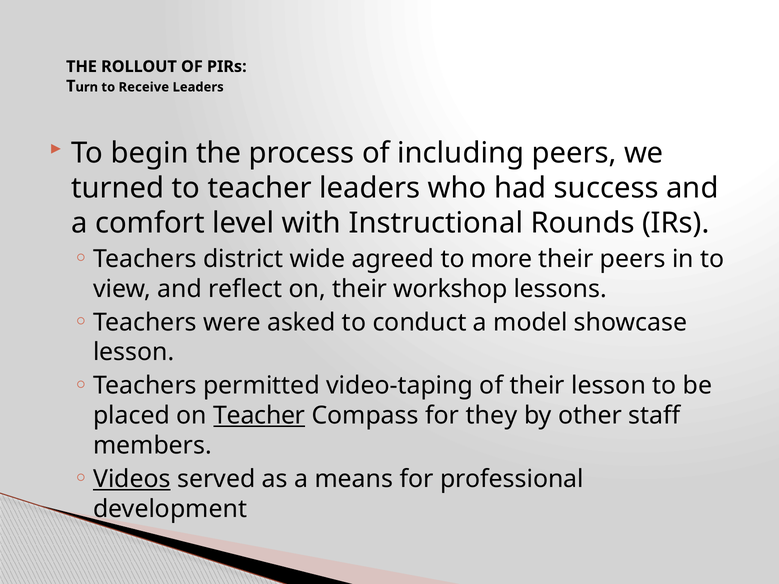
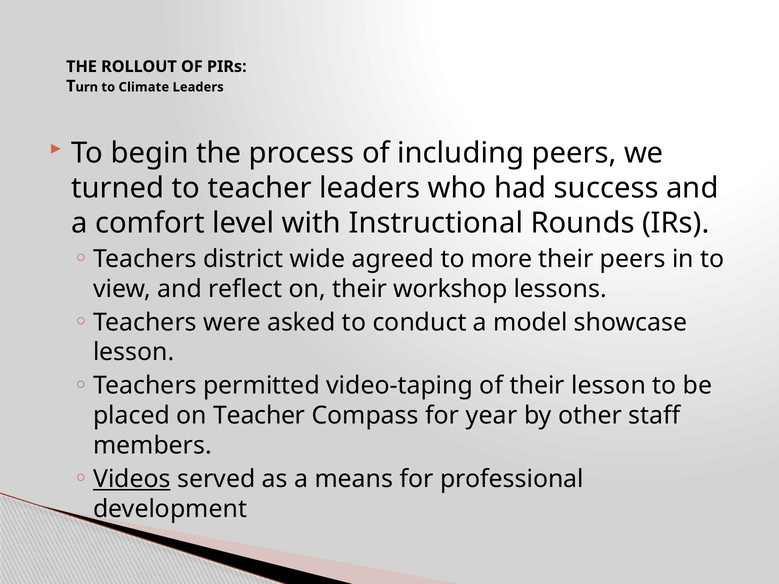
Receive: Receive -> Climate (144, 87)
Teacher underline: present -> none (259, 416)
they: they -> year (492, 416)
